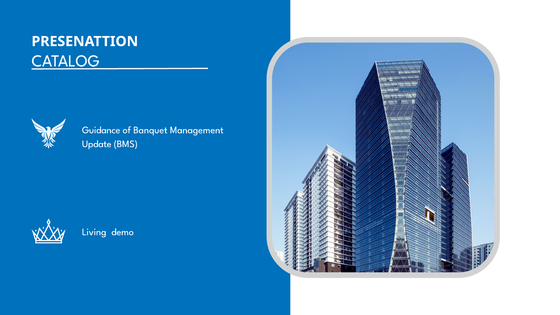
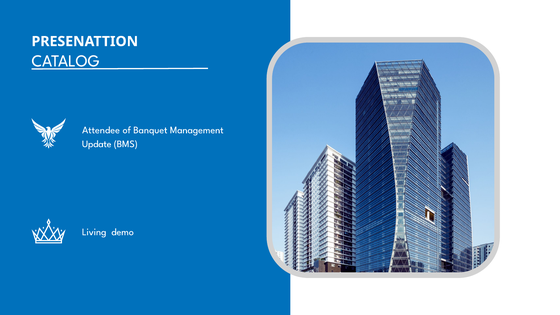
Guidance: Guidance -> Attendee (101, 130)
